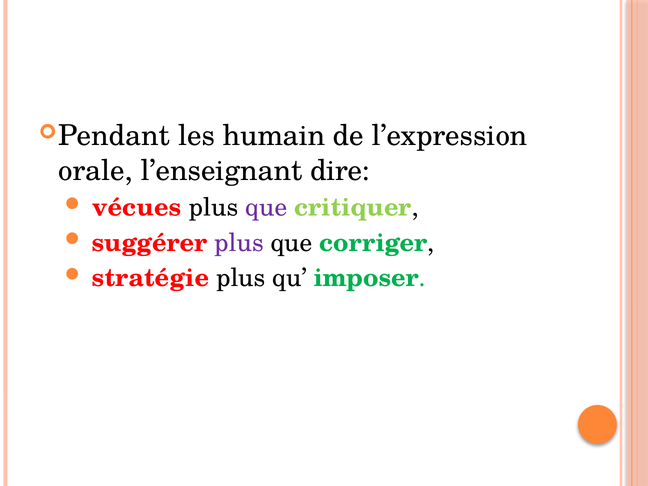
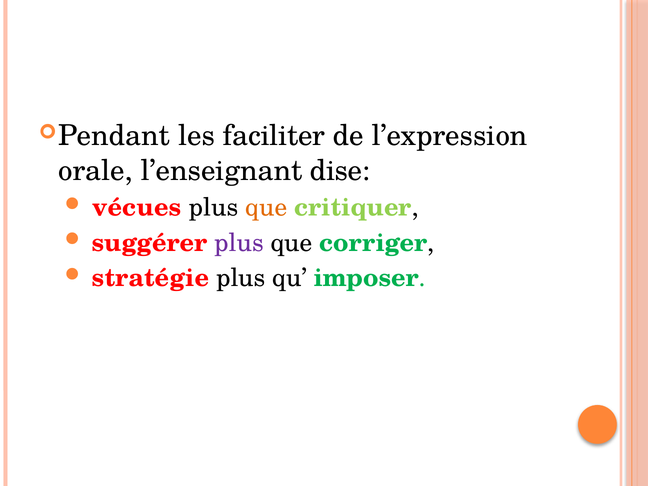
humain: humain -> faciliter (274, 136)
dire: dire -> dise (340, 171)
que colour: purple -> orange (266, 208)
